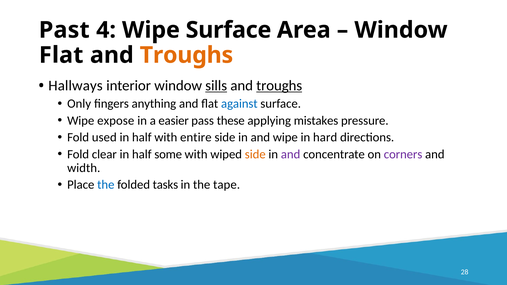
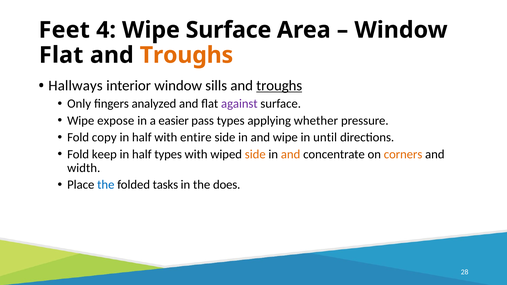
Past: Past -> Feet (64, 30)
sills underline: present -> none (216, 86)
anything: anything -> analyzed (154, 104)
against colour: blue -> purple (239, 104)
pass these: these -> types (231, 121)
mistakes: mistakes -> whether (316, 121)
used: used -> copy (104, 137)
hard: hard -> until (325, 137)
clear: clear -> keep (104, 154)
half some: some -> types (168, 154)
and colour: purple -> orange (291, 154)
corners colour: purple -> orange (403, 154)
tape: tape -> does (227, 185)
